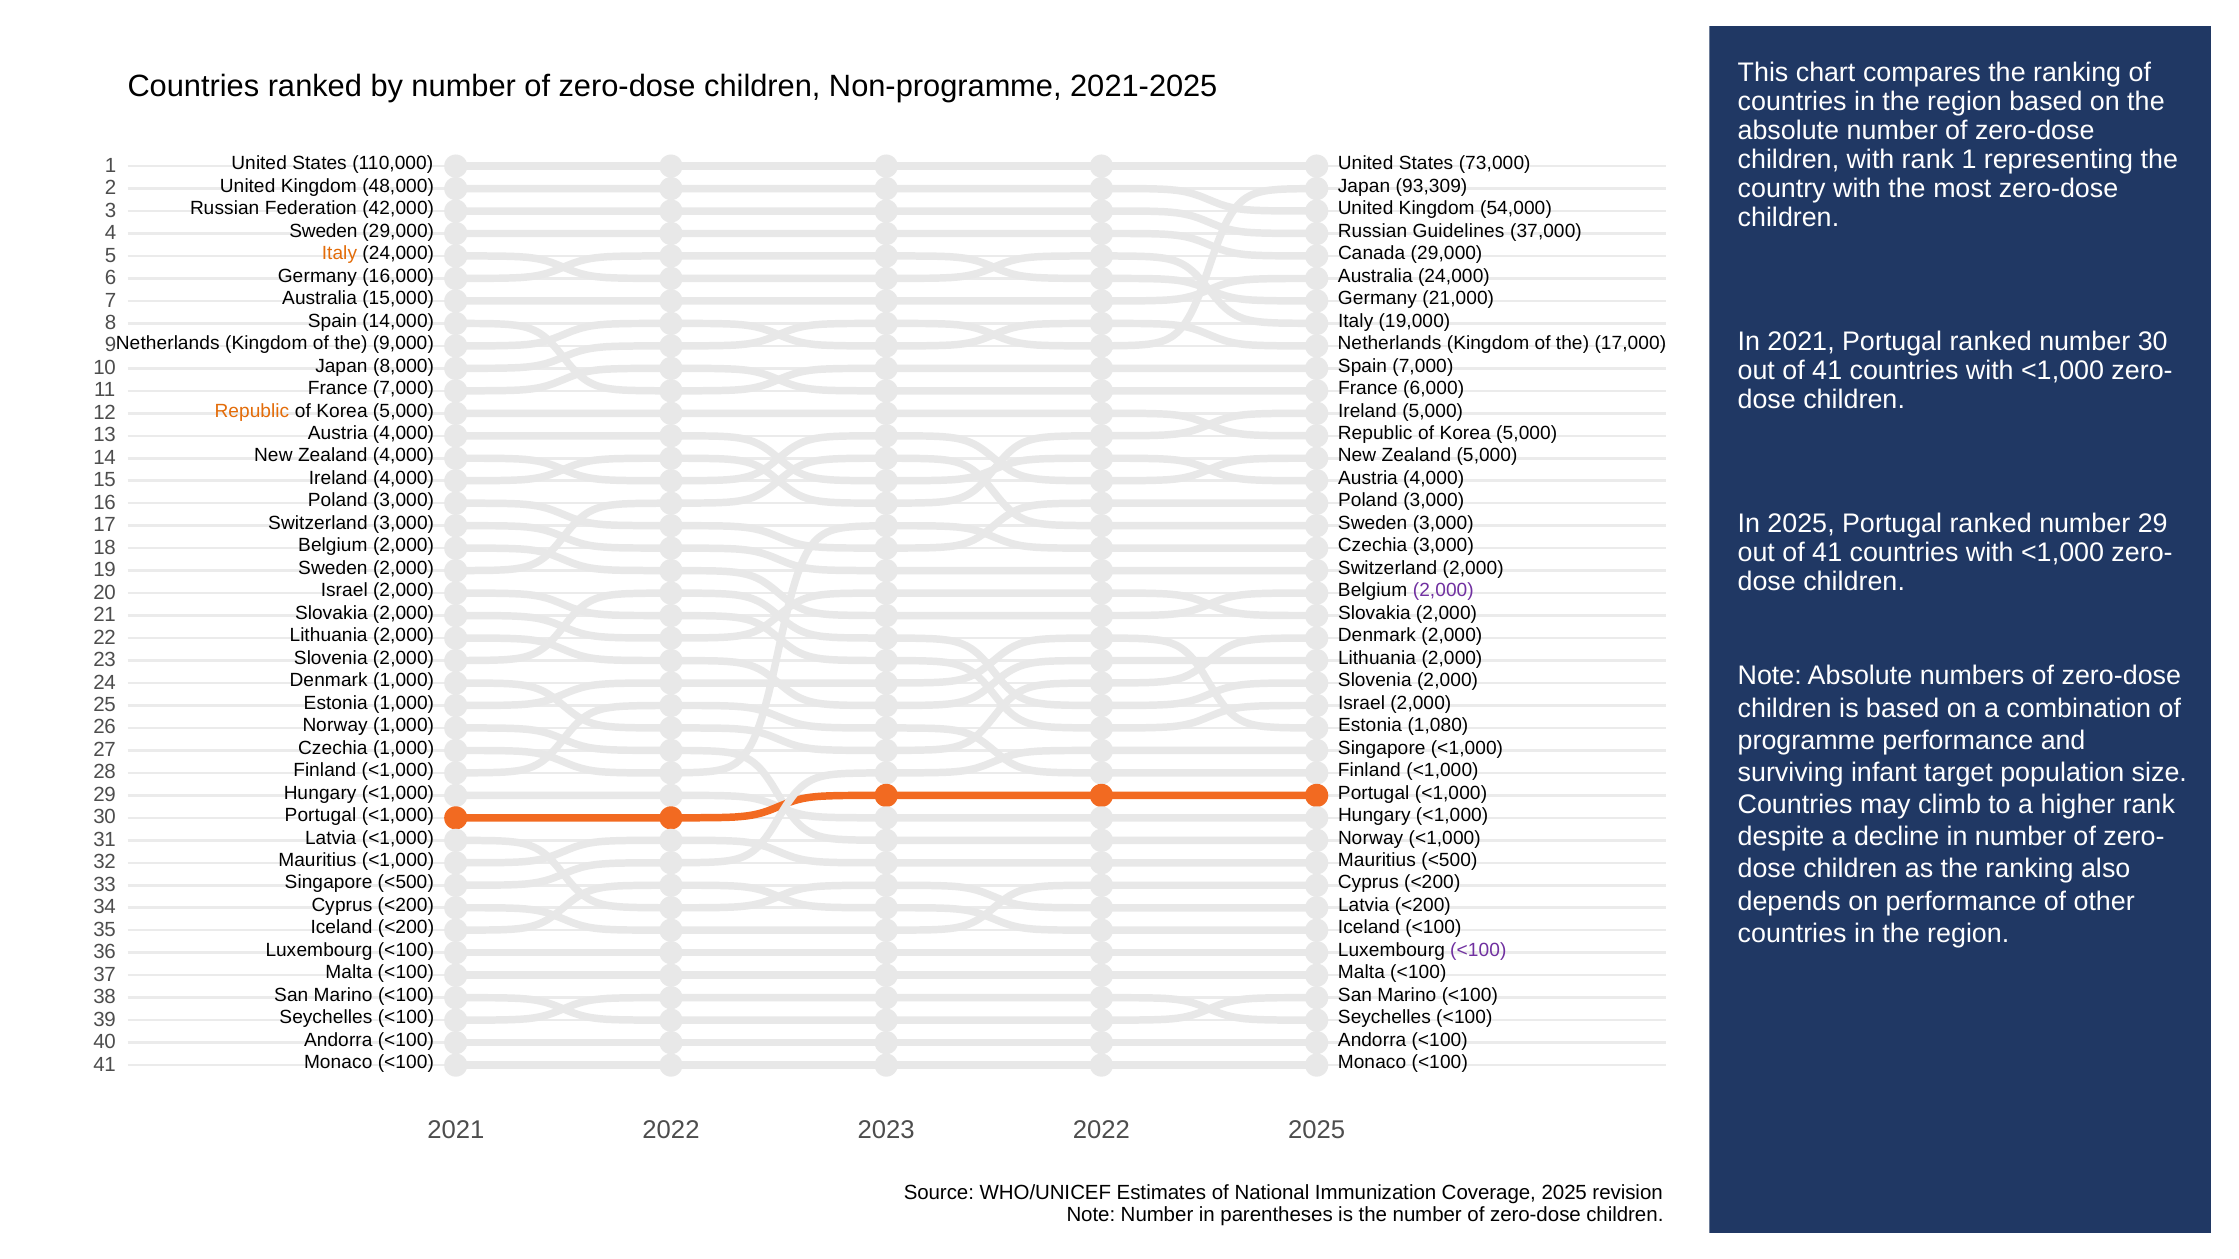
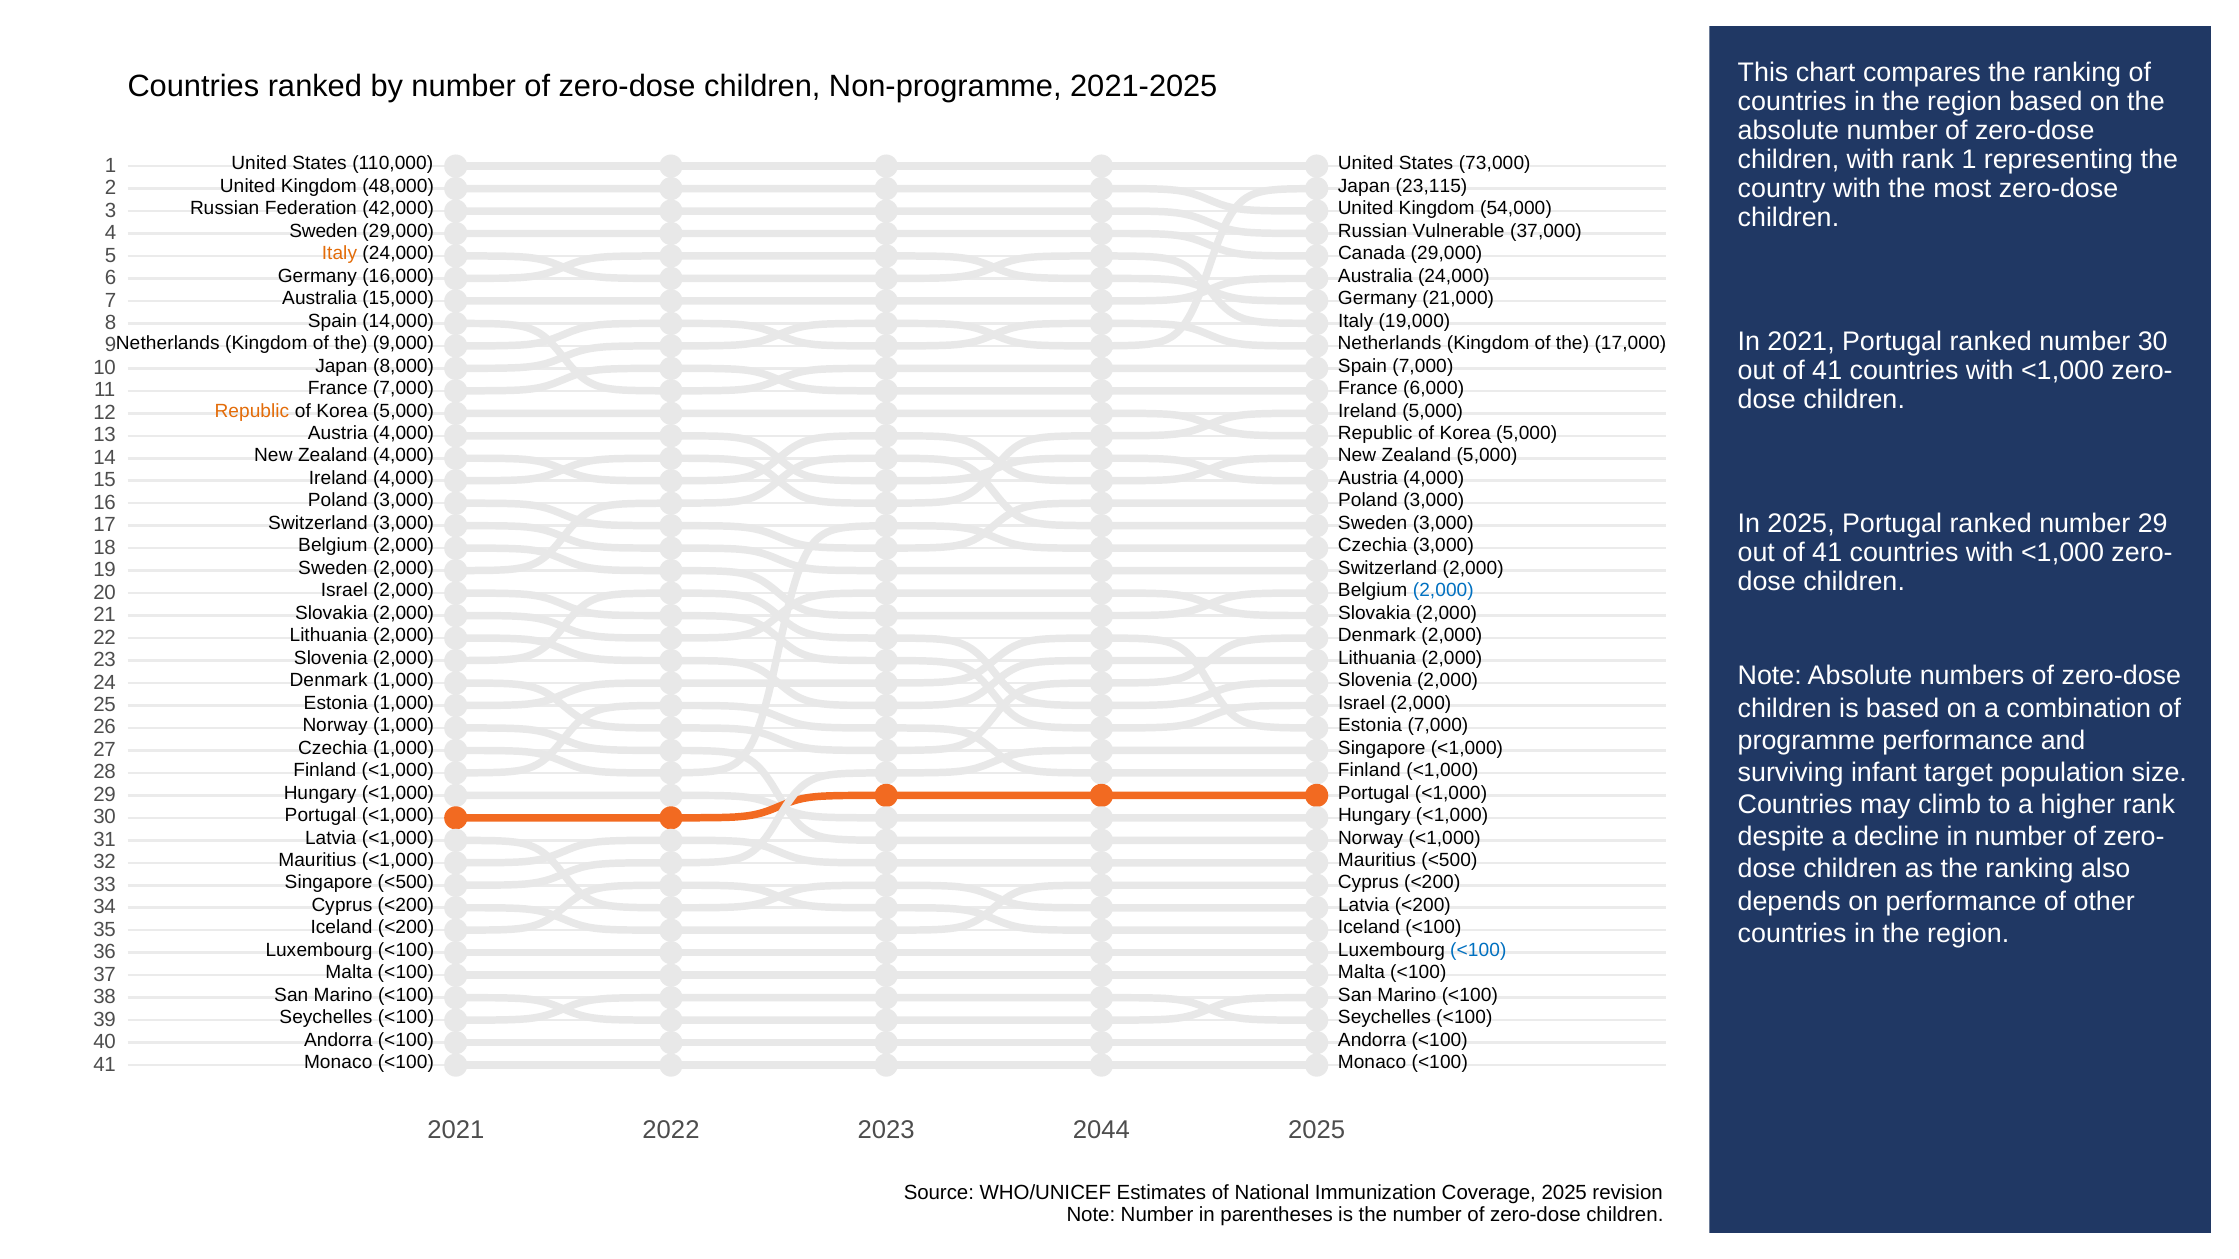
93,309: 93,309 -> 23,115 (1432, 186)
Guidelines: Guidelines -> Vulnerable (1459, 231)
2,000 colour: purple -> blue (1443, 591)
Estonia 1,080: 1,080 -> 7,000 (1438, 726)
<100 colour: purple -> blue (1478, 950)
2023 2022: 2022 -> 2044 (1101, 1130)
